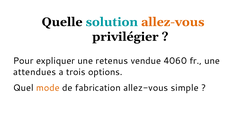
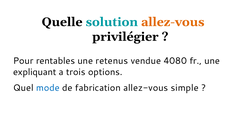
expliquer: expliquer -> rentables (56, 61)
4060: 4060 -> 4080 (175, 61)
attendues: attendues -> expliquant (35, 72)
mode colour: orange -> blue (48, 88)
